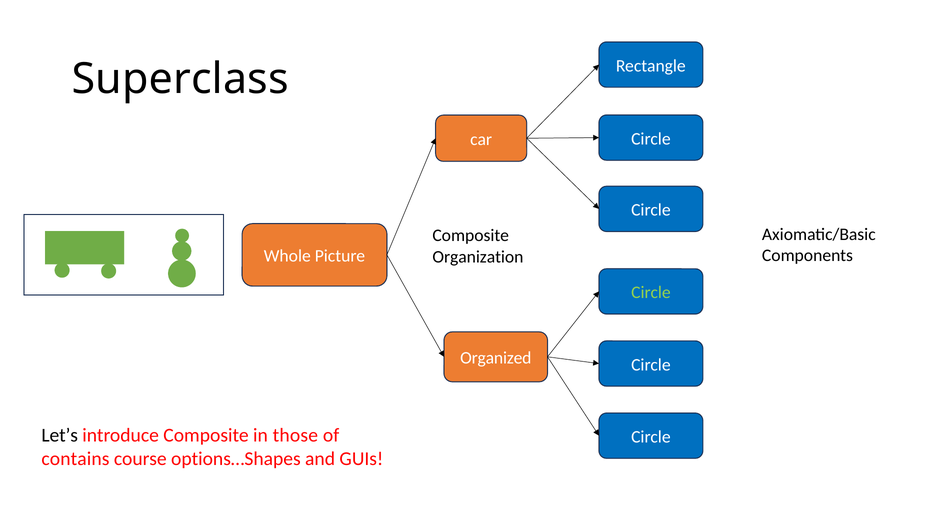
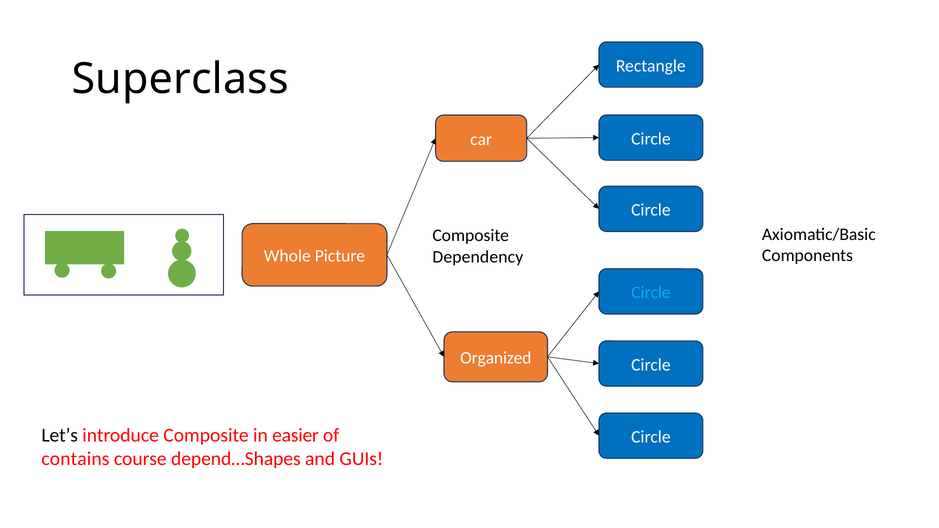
Organization: Organization -> Dependency (478, 257)
Circle colour: light green -> light blue (651, 293)
those: those -> easier (296, 436)
options…Shapes: options…Shapes -> depend…Shapes (236, 459)
